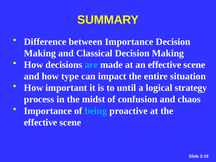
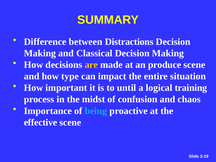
between Importance: Importance -> Distractions (129, 42)
are colour: light blue -> yellow (91, 65)
an effective: effective -> produce (165, 65)
strategy: strategy -> training (191, 88)
